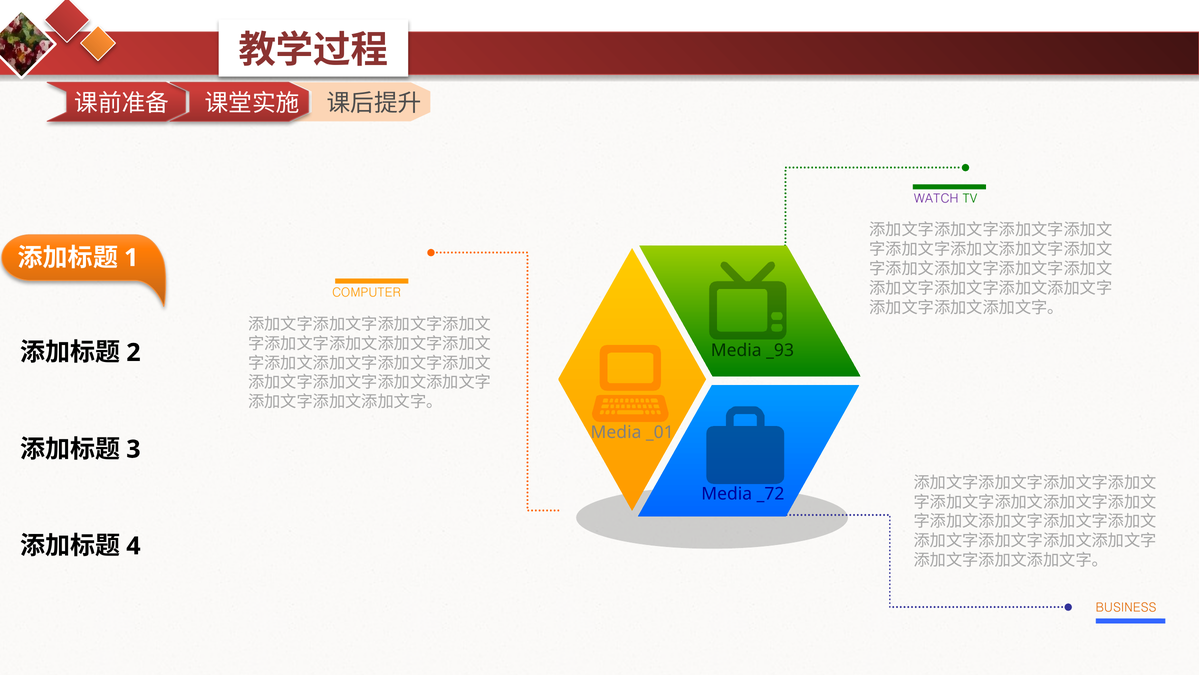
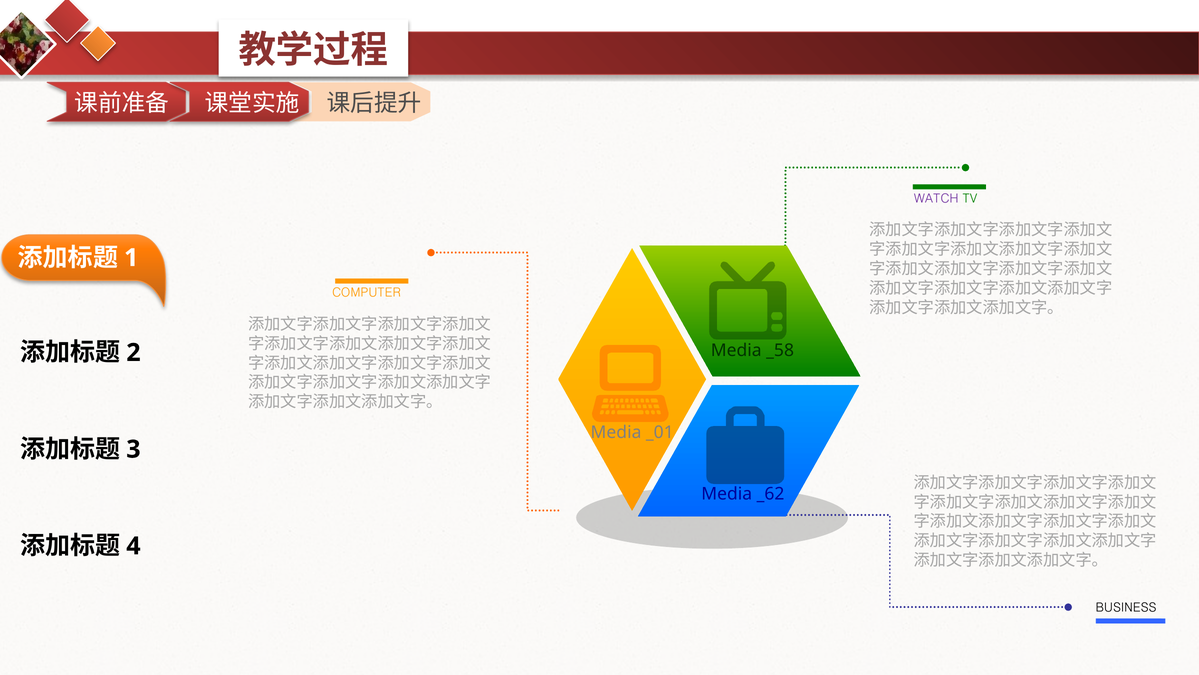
_93: _93 -> _58 (780, 350)
_72: _72 -> _62 (771, 493)
BUSINESS colour: orange -> black (1126, 607)
